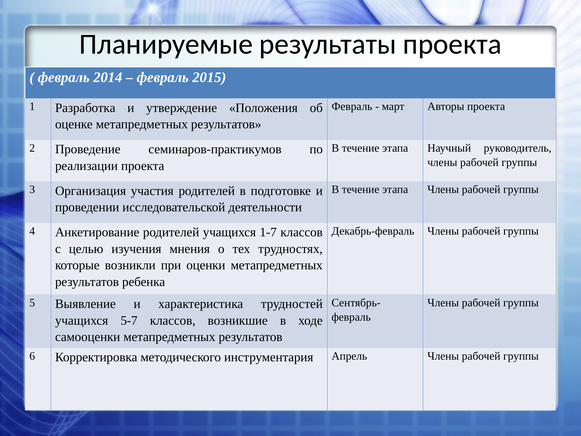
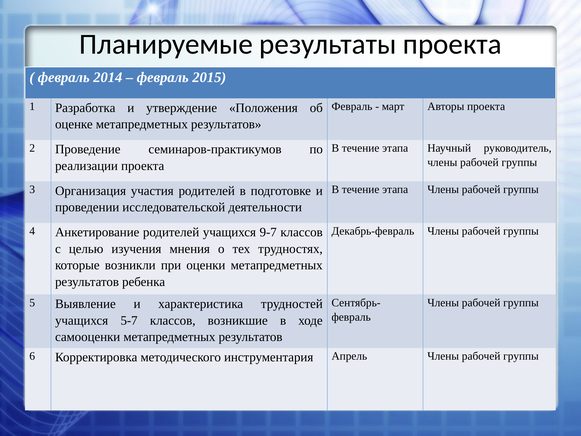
1-7: 1-7 -> 9-7 (268, 232)
